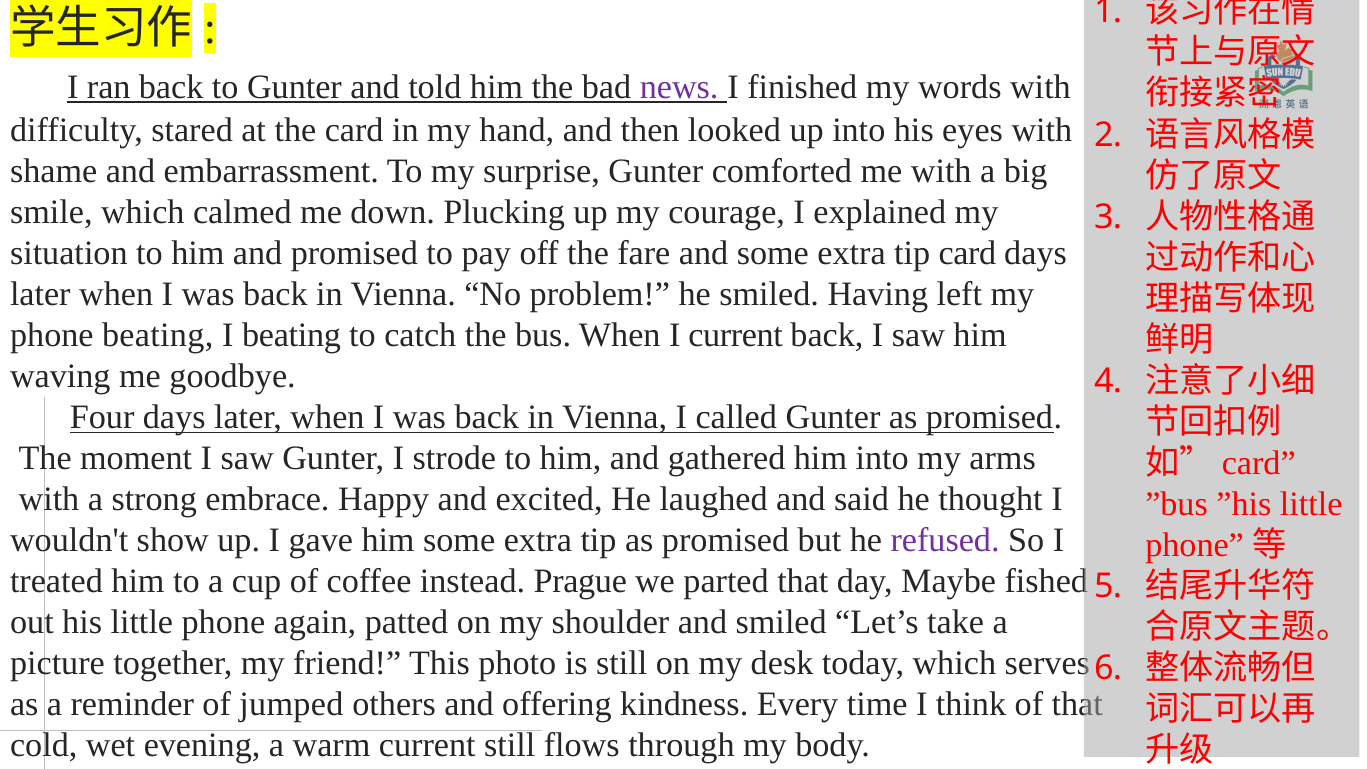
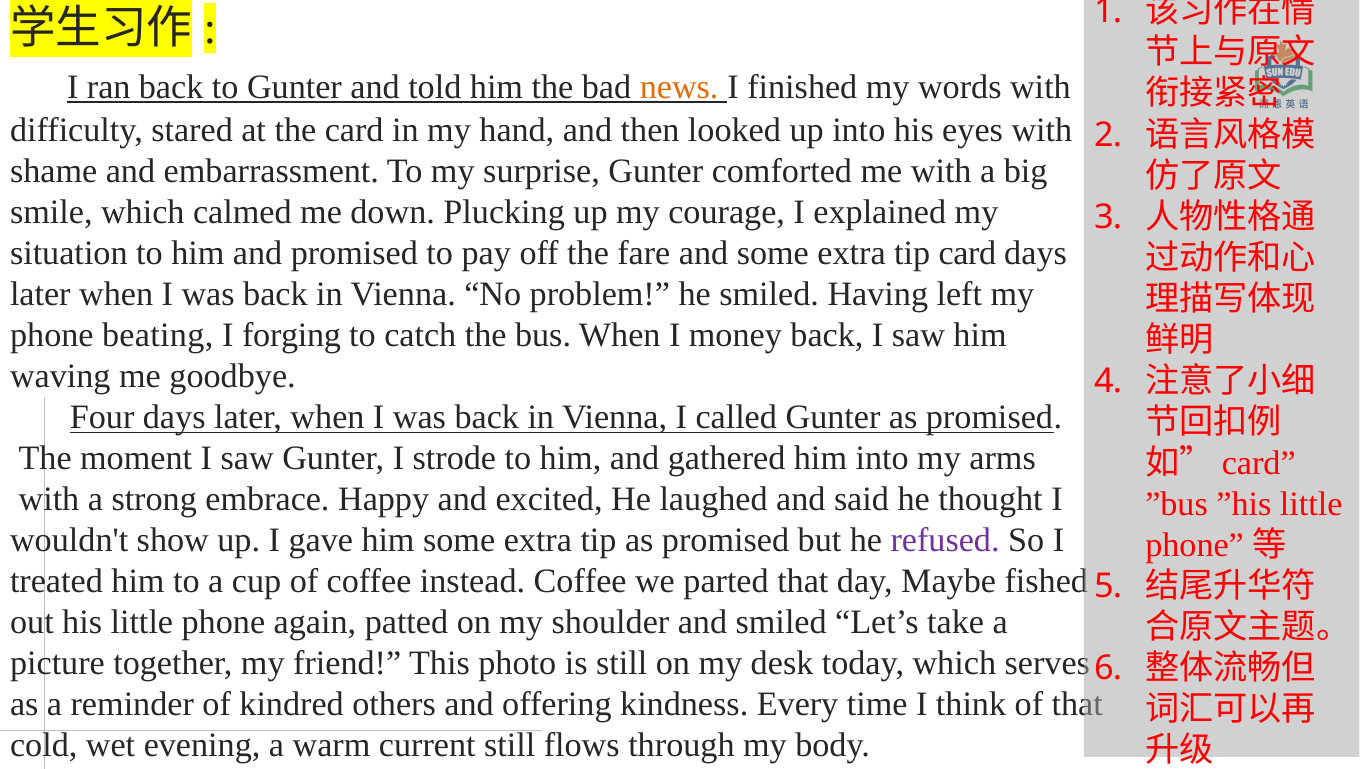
news colour: purple -> orange (679, 87)
I beating: beating -> forging (292, 335)
I current: current -> money (735, 335)
instead Prague: Prague -> Coffee (580, 581)
jumped: jumped -> kindred (292, 704)
